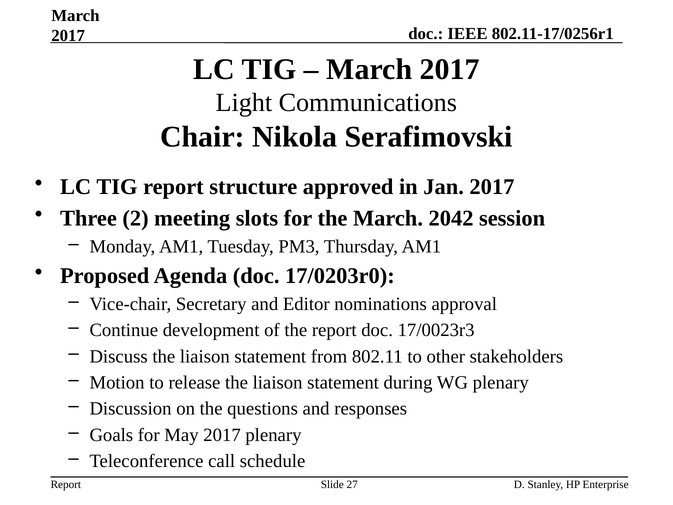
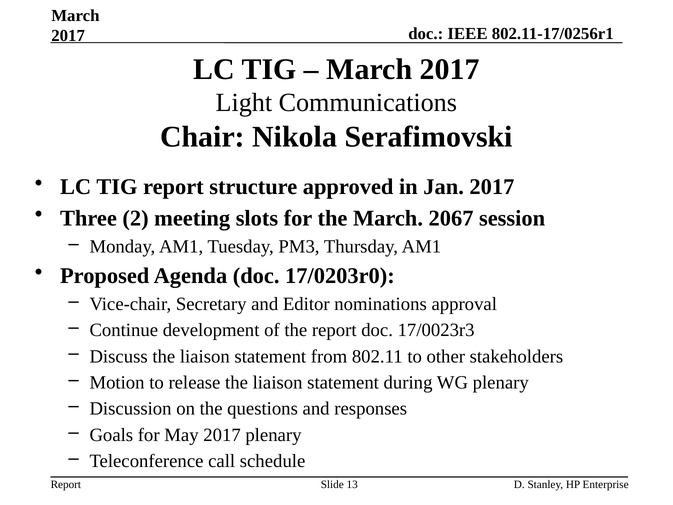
2042: 2042 -> 2067 (451, 218)
27: 27 -> 13 (352, 484)
